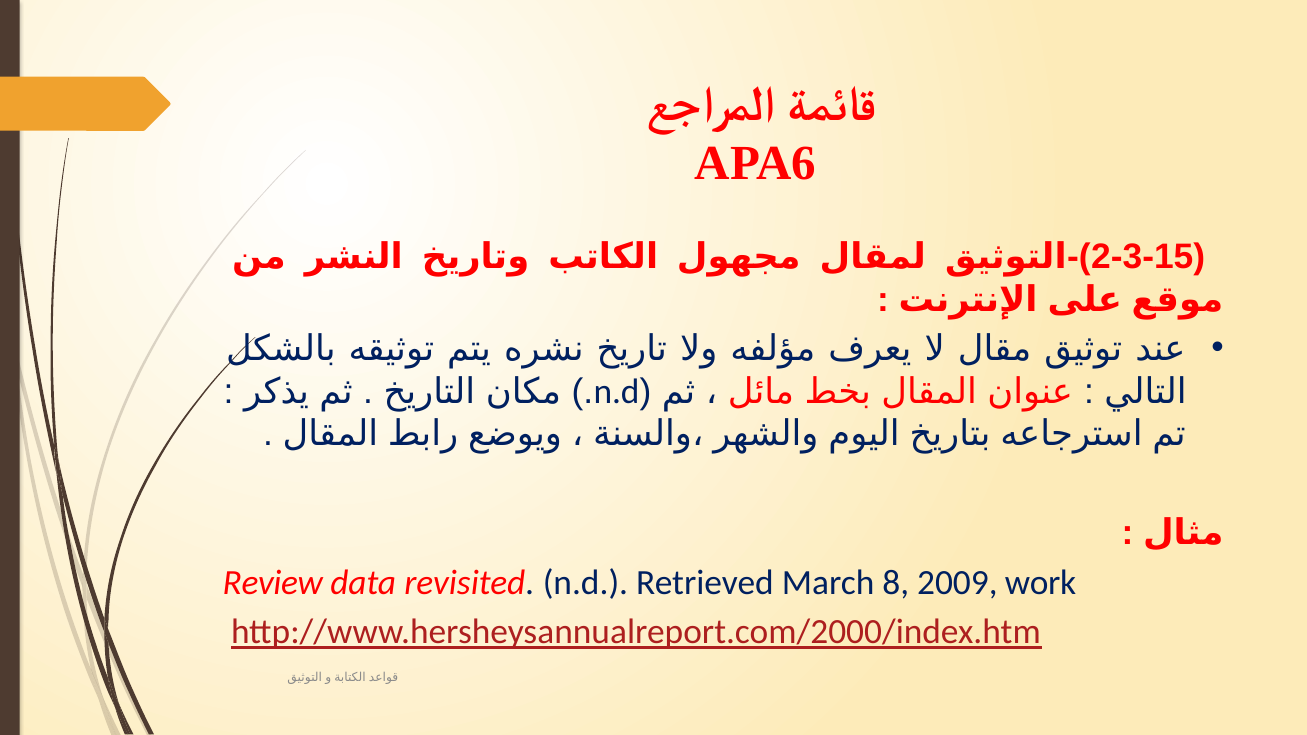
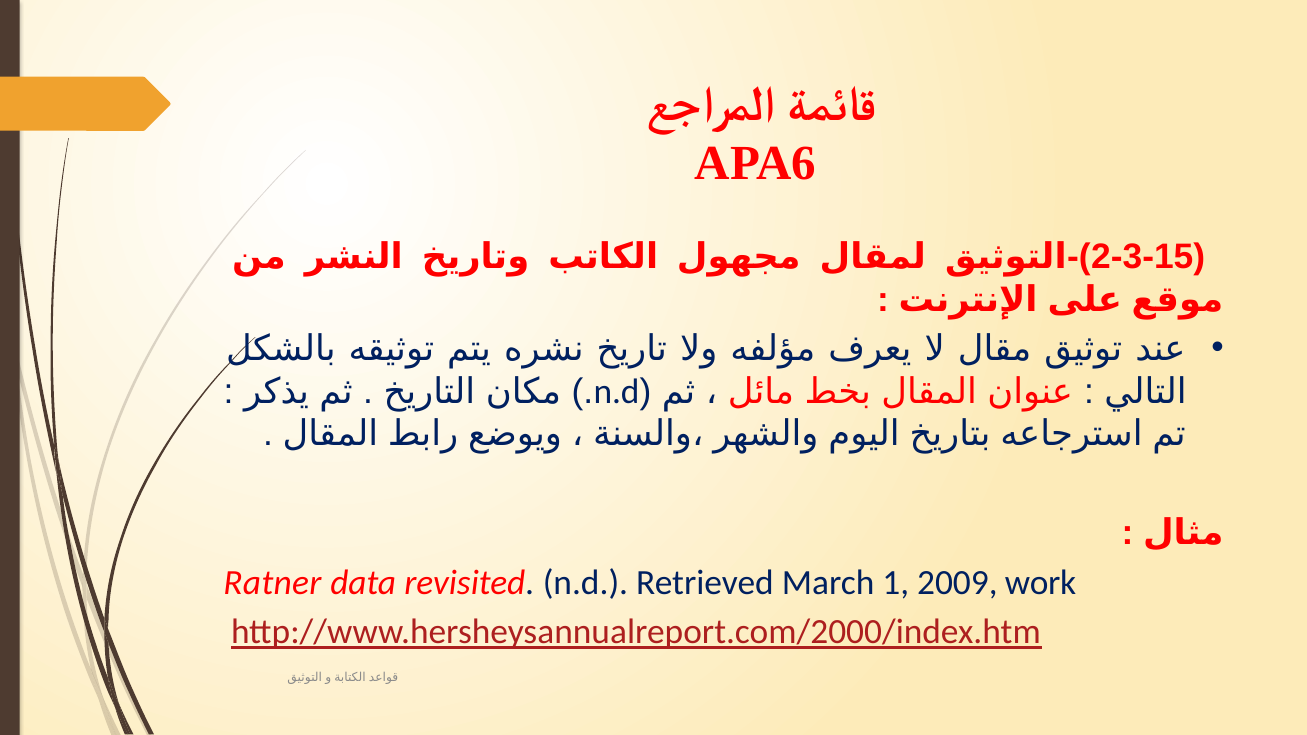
Review: Review -> Ratner (273, 583)
8: 8 -> 1 (896, 583)
